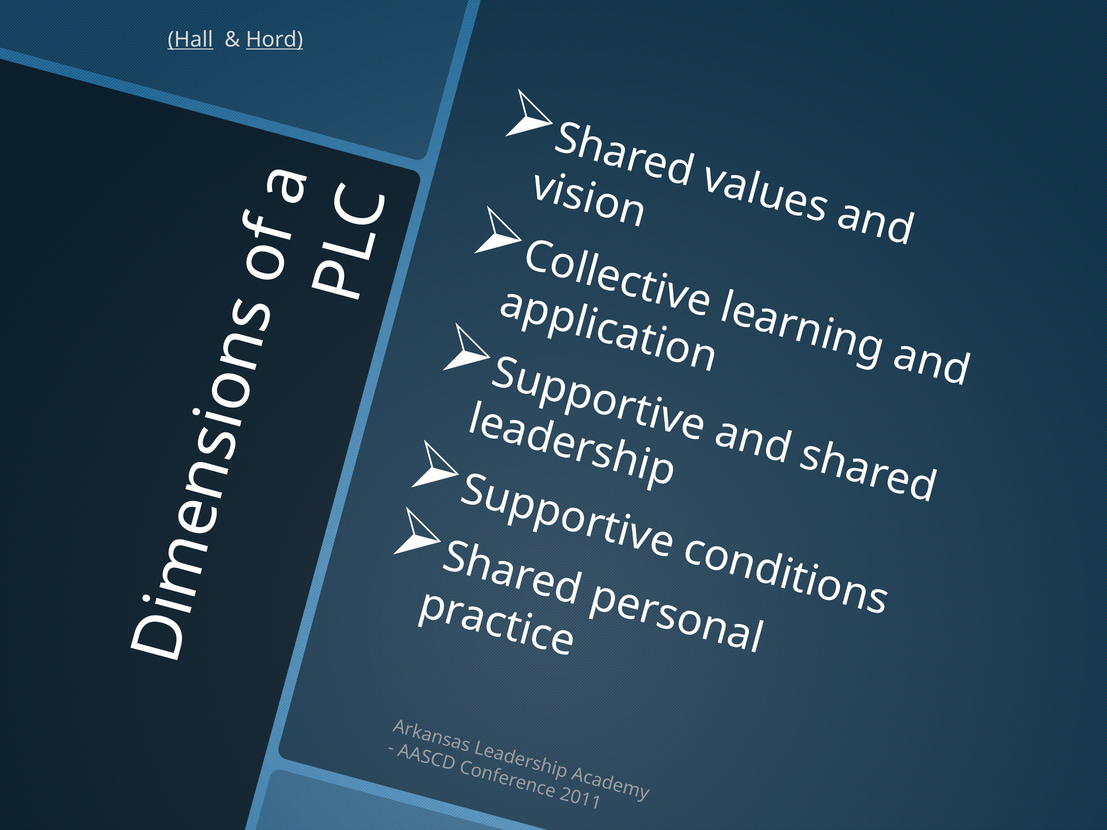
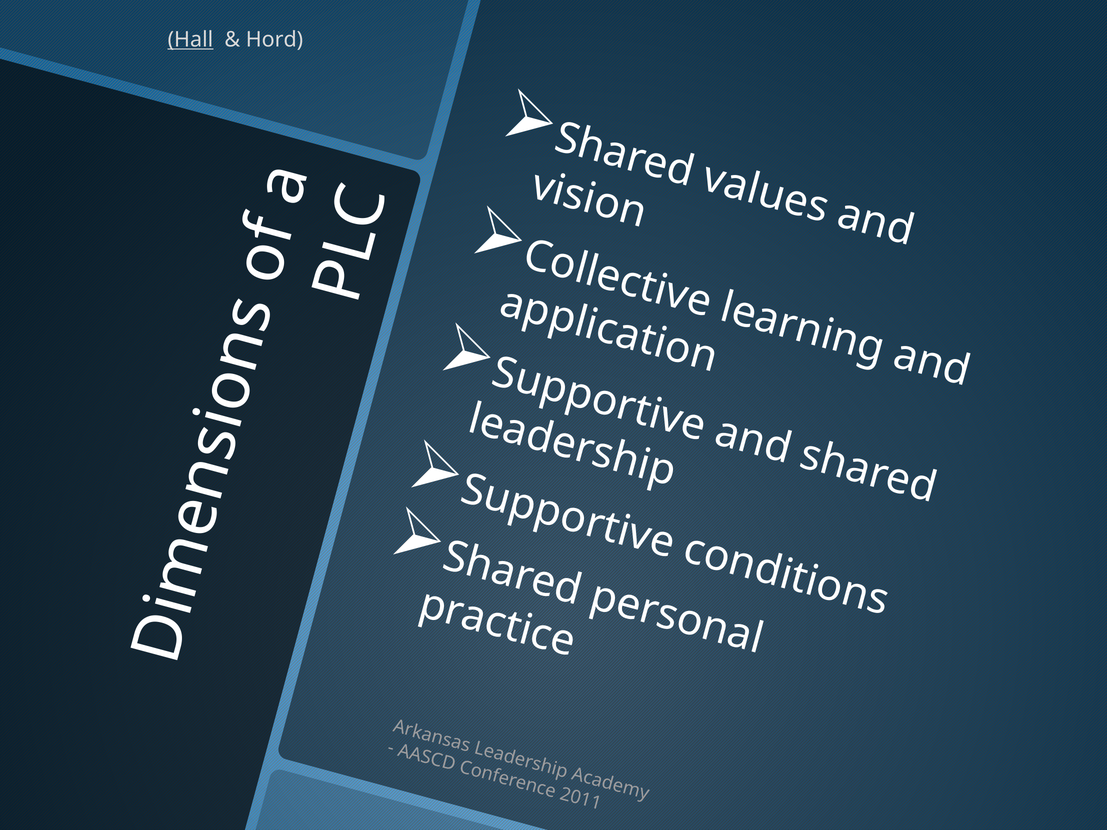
Hord underline: present -> none (275, 40)
